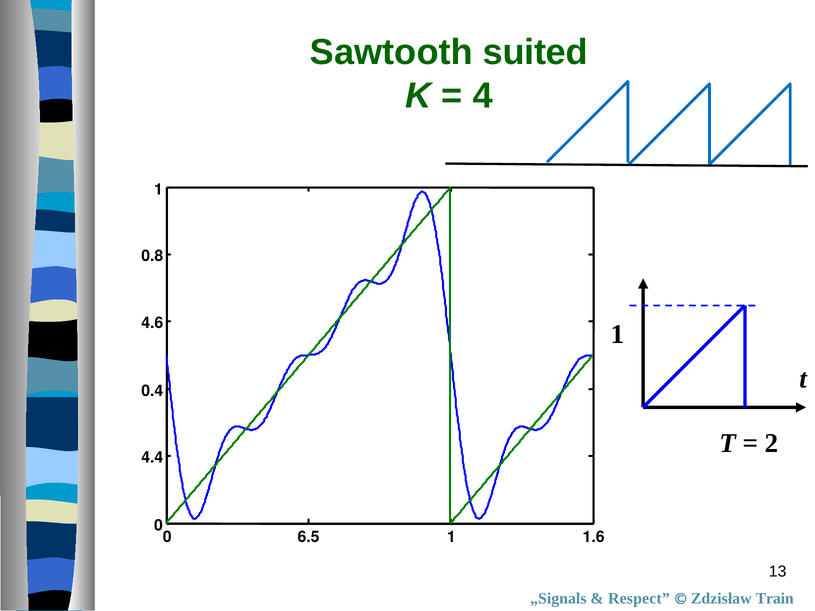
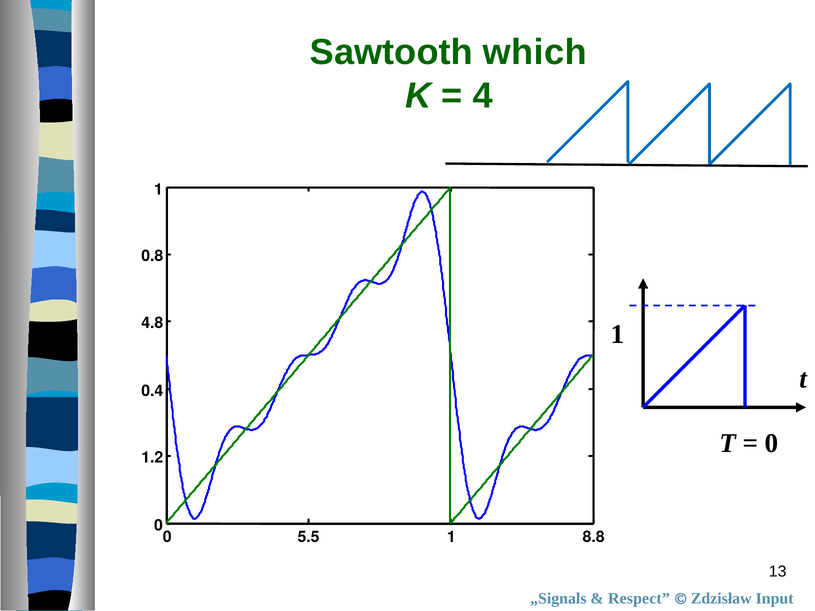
suited: suited -> which (535, 53)
4.6: 4.6 -> 4.8 (152, 323)
2: 2 -> 0 (772, 443)
4.4: 4.4 -> 1.2 (152, 458)
6.5: 6.5 -> 5.5 (309, 537)
1.6: 1.6 -> 8.8 (594, 537)
Train: Train -> Input (775, 599)
